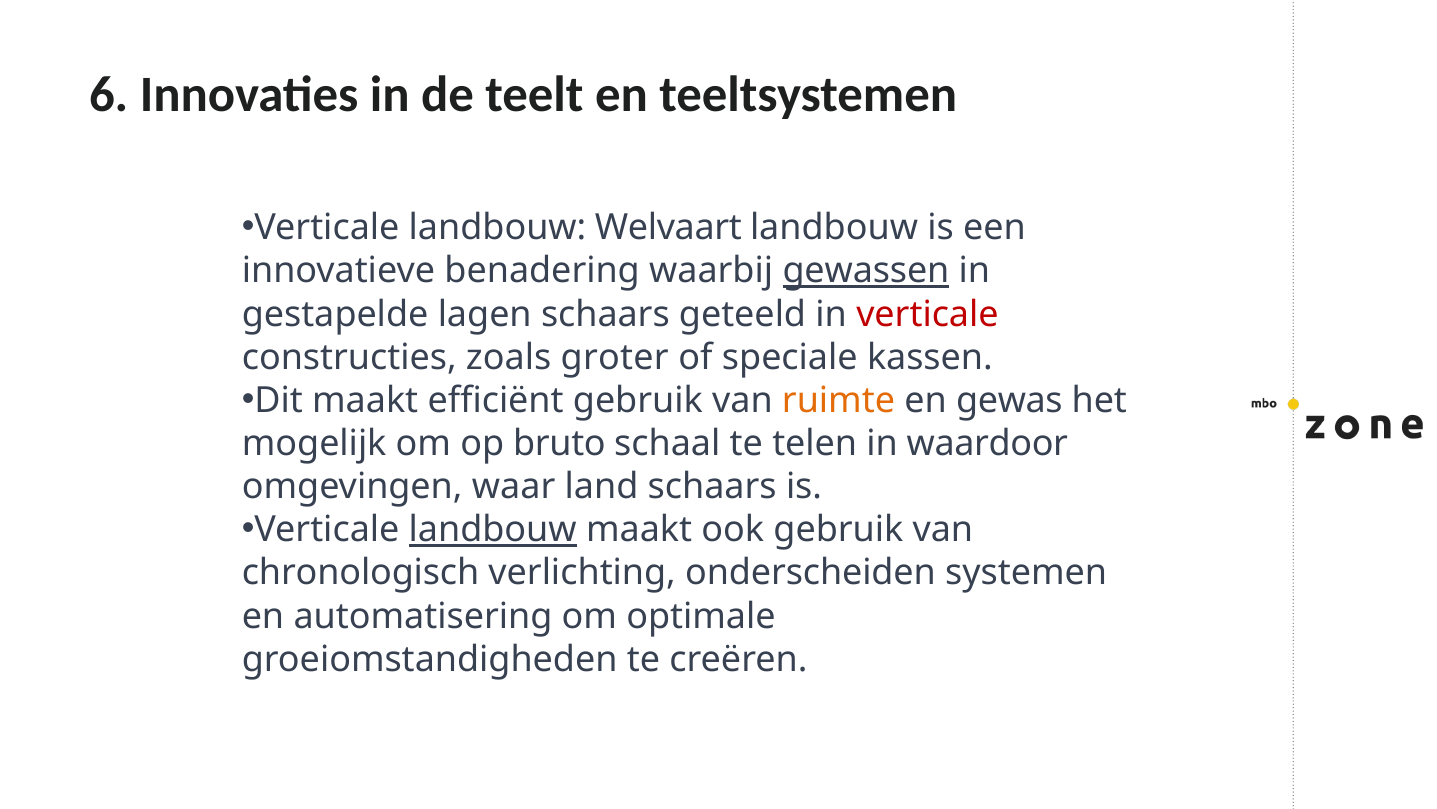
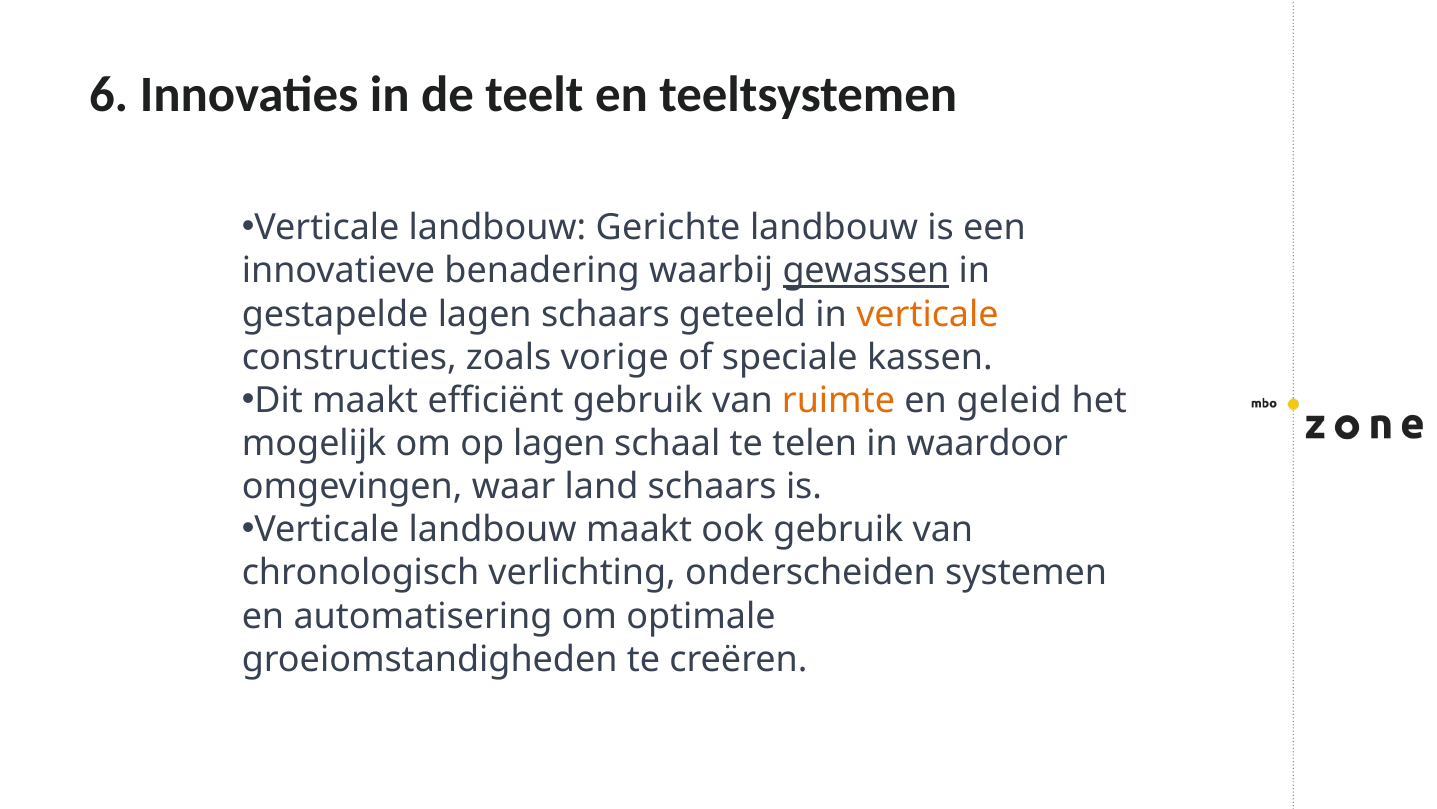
Welvaart: Welvaart -> Gerichte (668, 228)
verticale colour: red -> orange (927, 314)
groter: groter -> vorige (615, 357)
gewas: gewas -> geleid (1009, 400)
op bruto: bruto -> lagen (559, 443)
landbouw underline: present -> none (493, 530)
